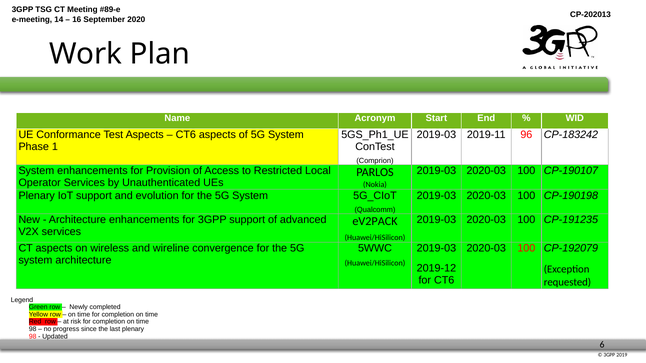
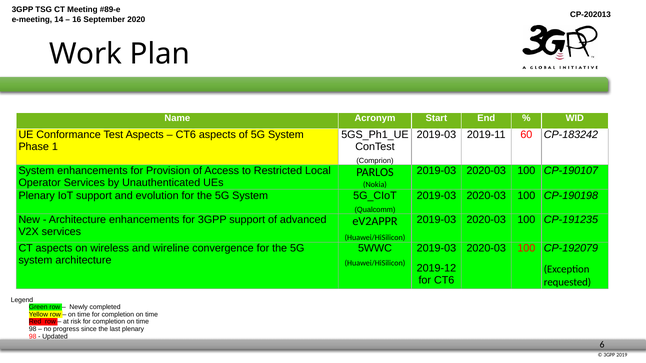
96: 96 -> 60 (526, 135)
eV2PACK: eV2PACK -> eV2APPR (375, 221)
